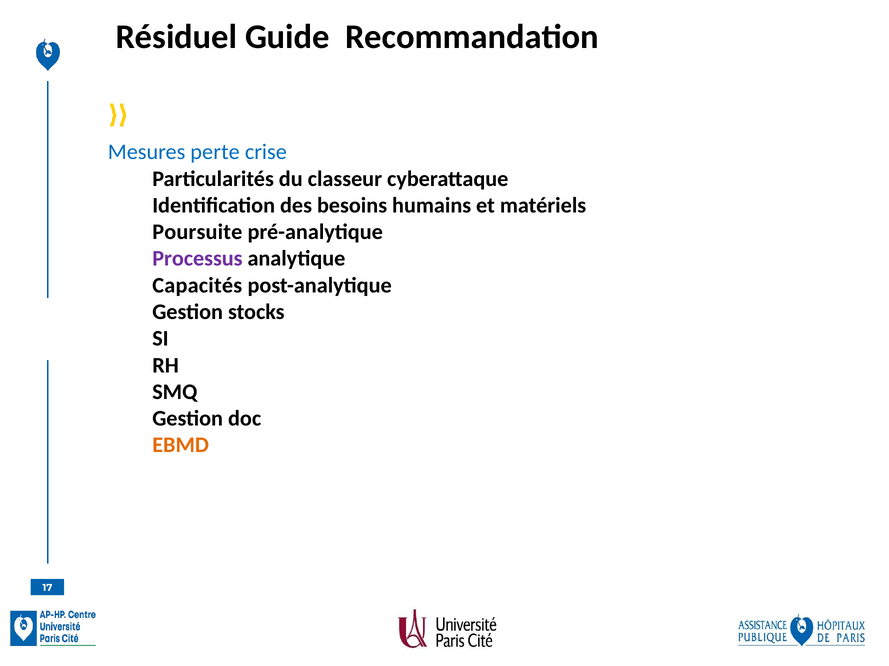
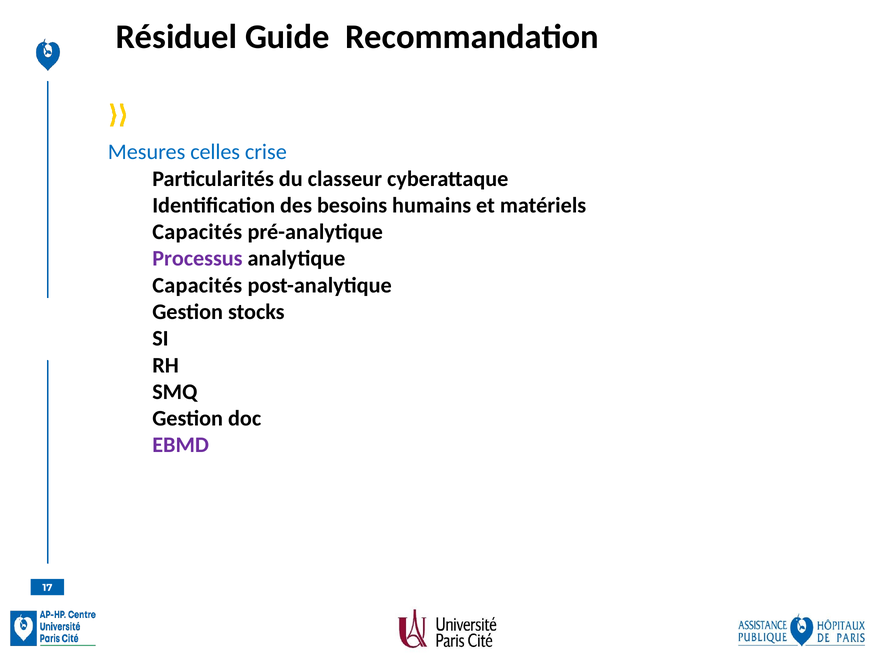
perte: perte -> celles (215, 152)
Poursuite: Poursuite -> Capacités (197, 232)
EBMD colour: orange -> purple (181, 446)
